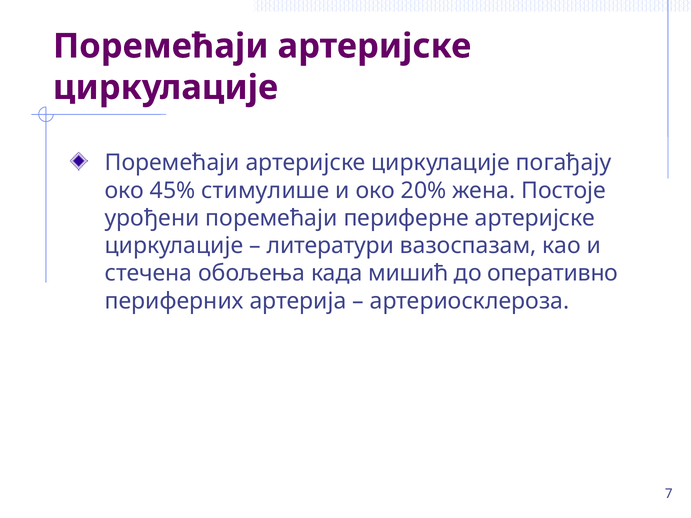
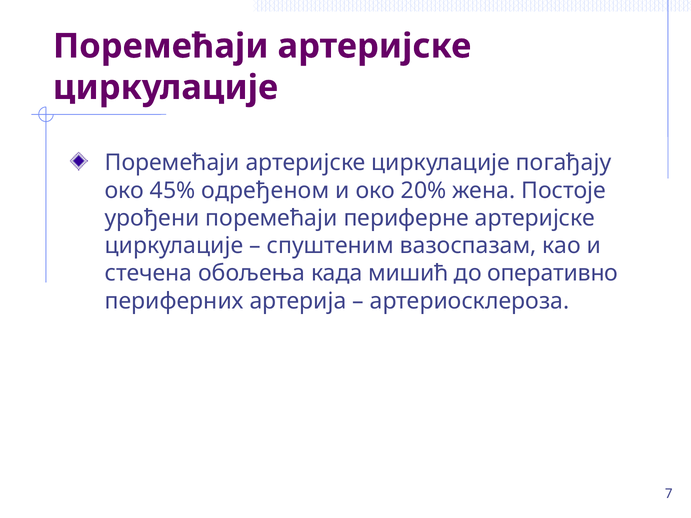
стимулише: стимулише -> одређеном (265, 191)
литератури: литератури -> спуштеним (330, 246)
